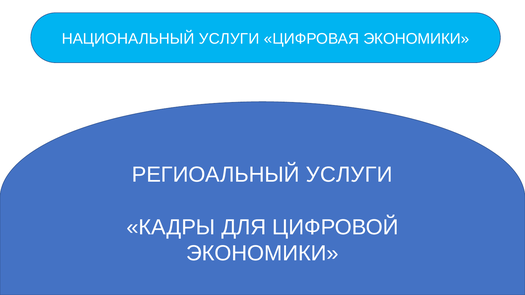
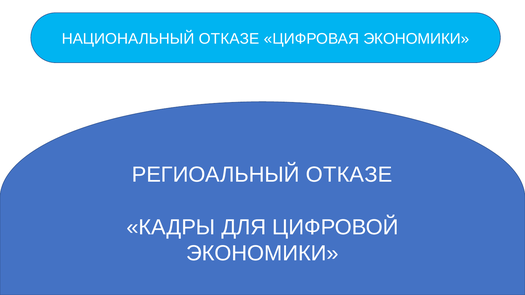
НАЦИОНАЛЬНЫЙ УСЛУГИ: УСЛУГИ -> ОТКАЗЕ (229, 39)
РЕГИОАЛЬНЫЙ УСЛУГИ: УСЛУГИ -> ОТКАЗЕ (349, 175)
